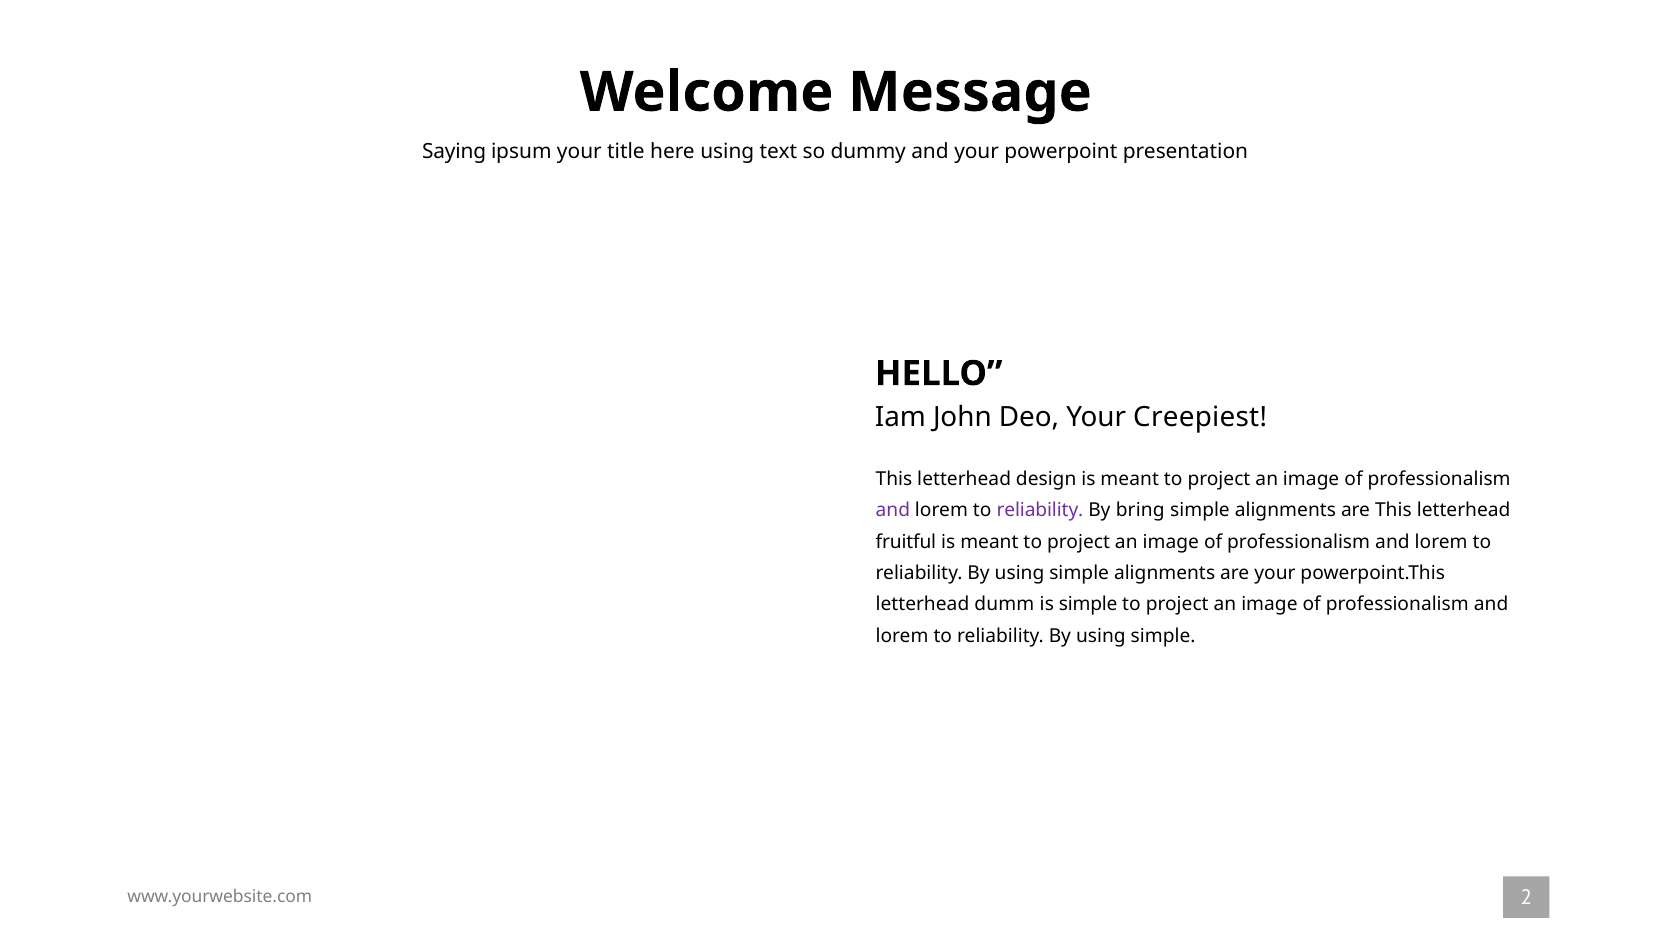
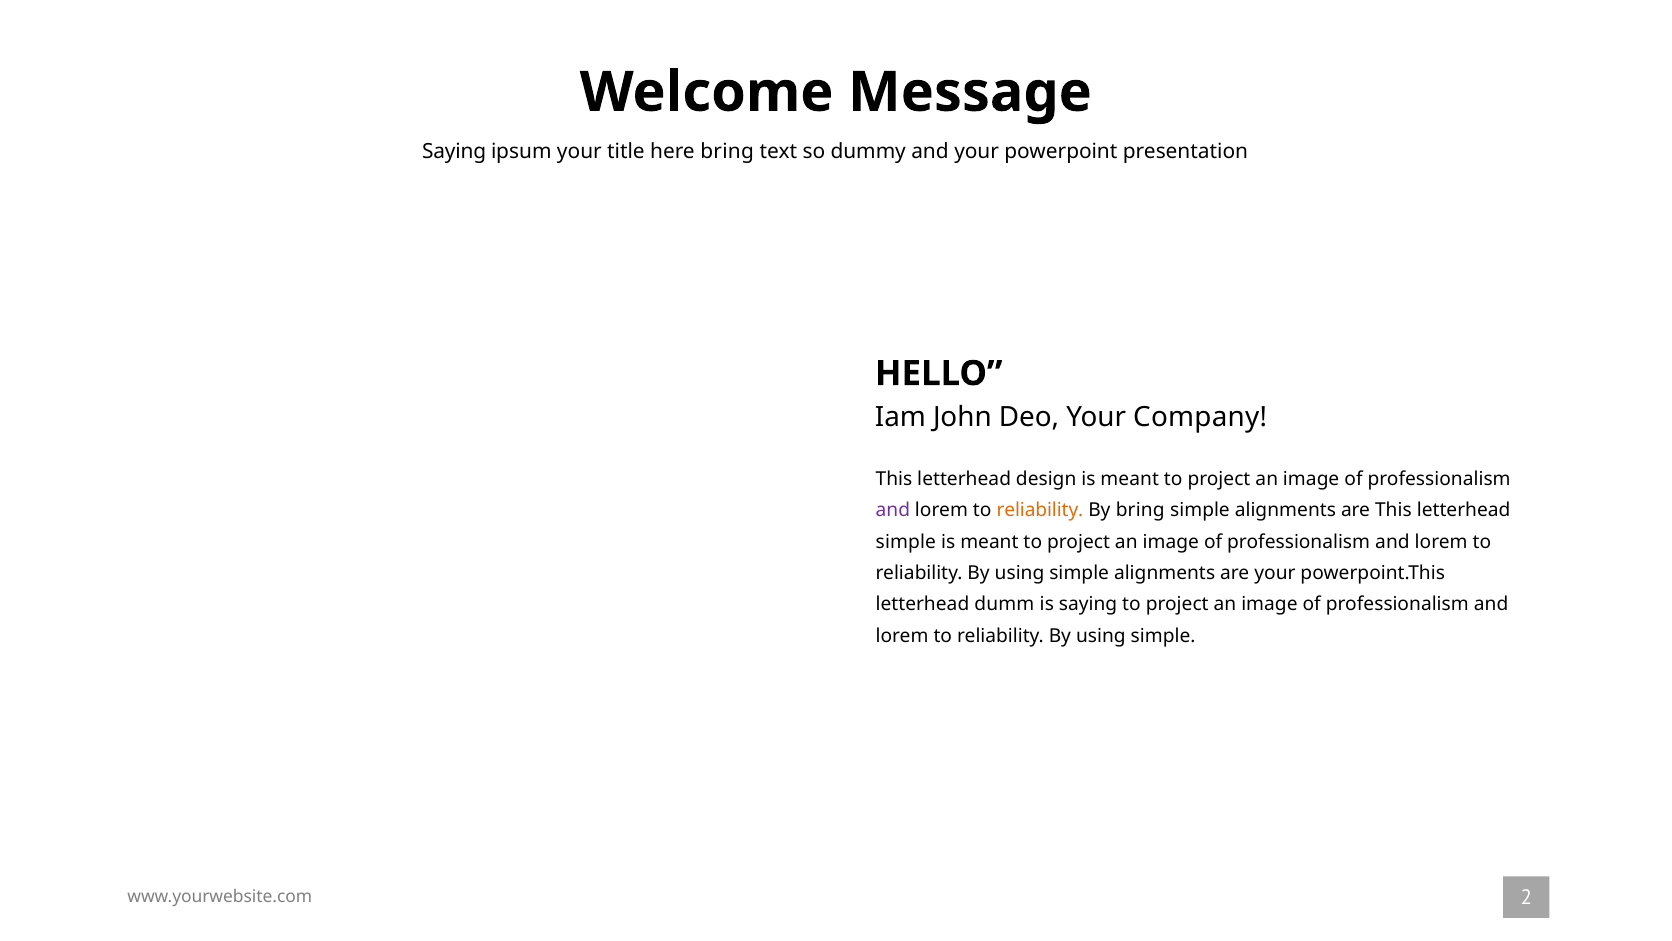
here using: using -> bring (727, 151)
Creepiest: Creepiest -> Company (1200, 417)
reliability colour: purple -> orange (1040, 510)
fruitful: fruitful -> simple (906, 541)
is simple: simple -> saying (1088, 604)
